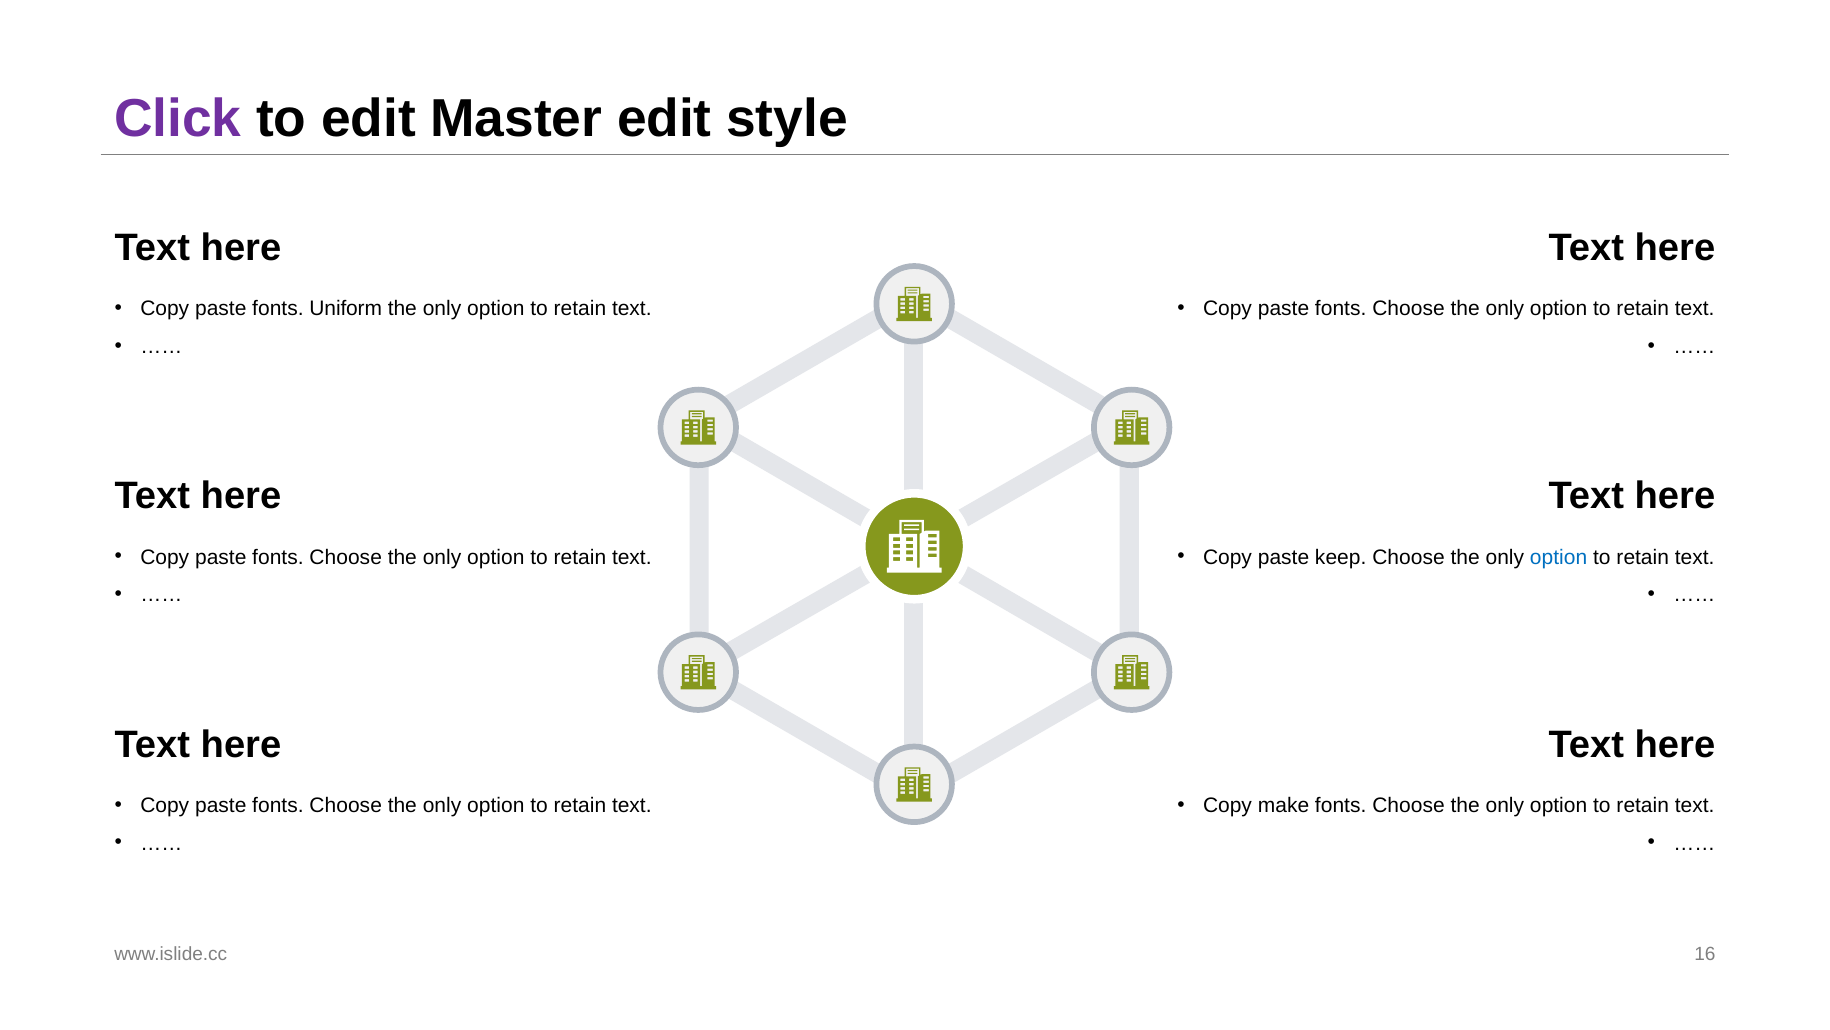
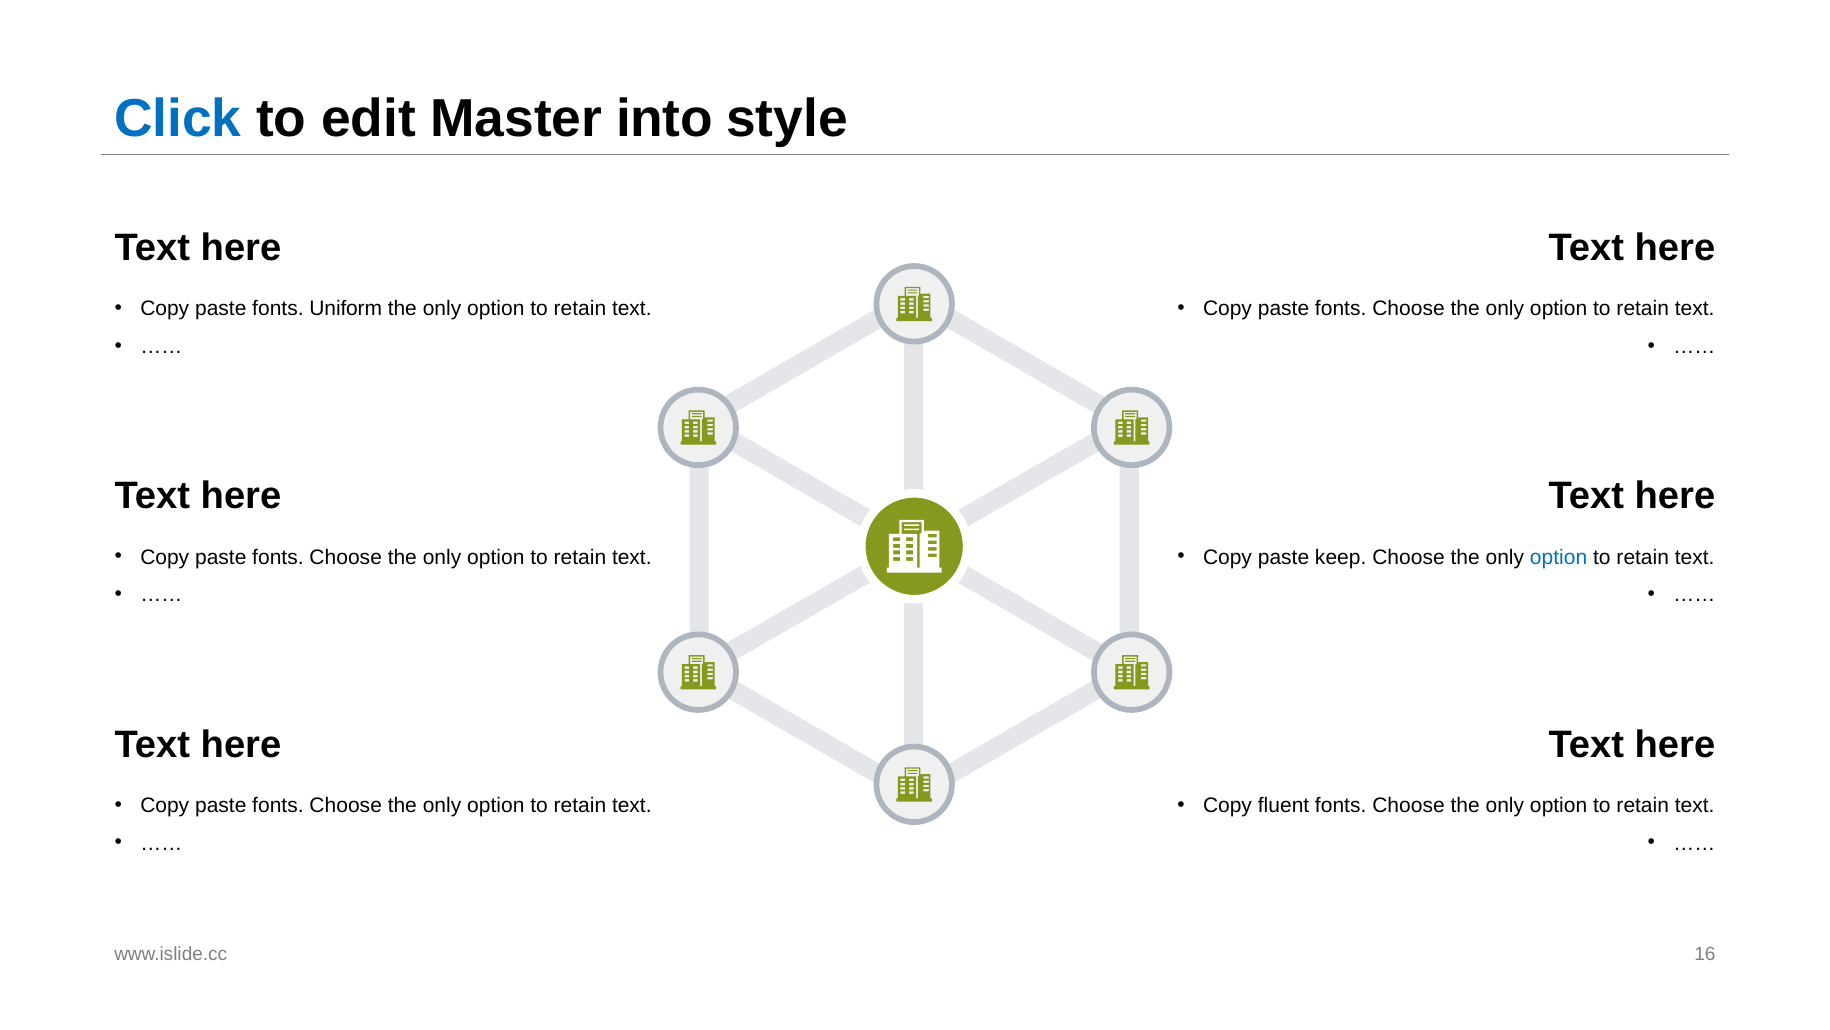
Click colour: purple -> blue (178, 118)
Master edit: edit -> into (665, 118)
make: make -> fluent (1284, 805)
